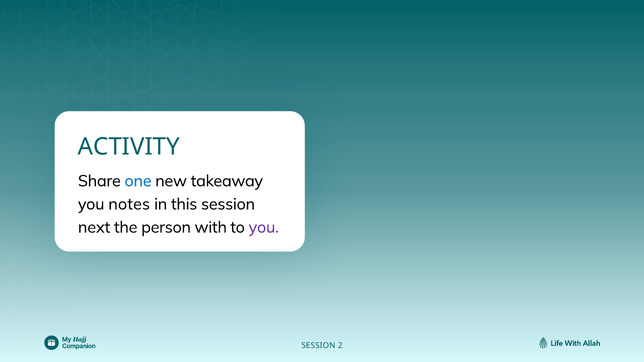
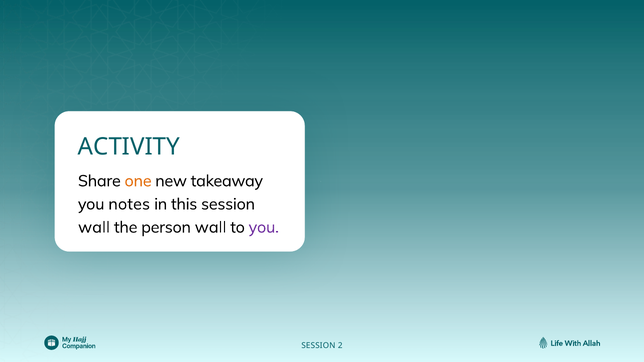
one colour: blue -> orange (138, 181)
next: next -> wall (94, 227)
person with: with -> wall (211, 227)
